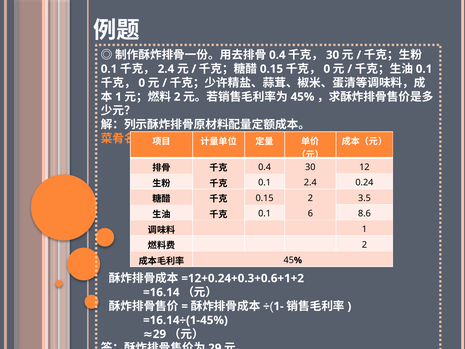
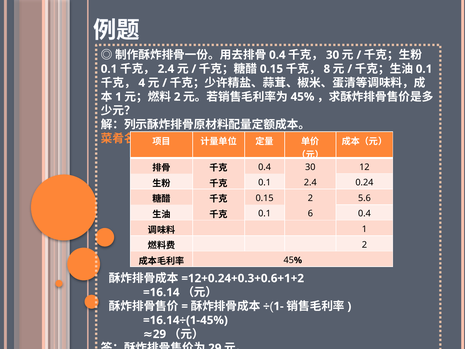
0: 0 -> 8 (327, 69)
0: 0 -> 4 (142, 83)
3.5: 3.5 -> 5.6 (364, 198)
6 8.6: 8.6 -> 0.4 (364, 213)
